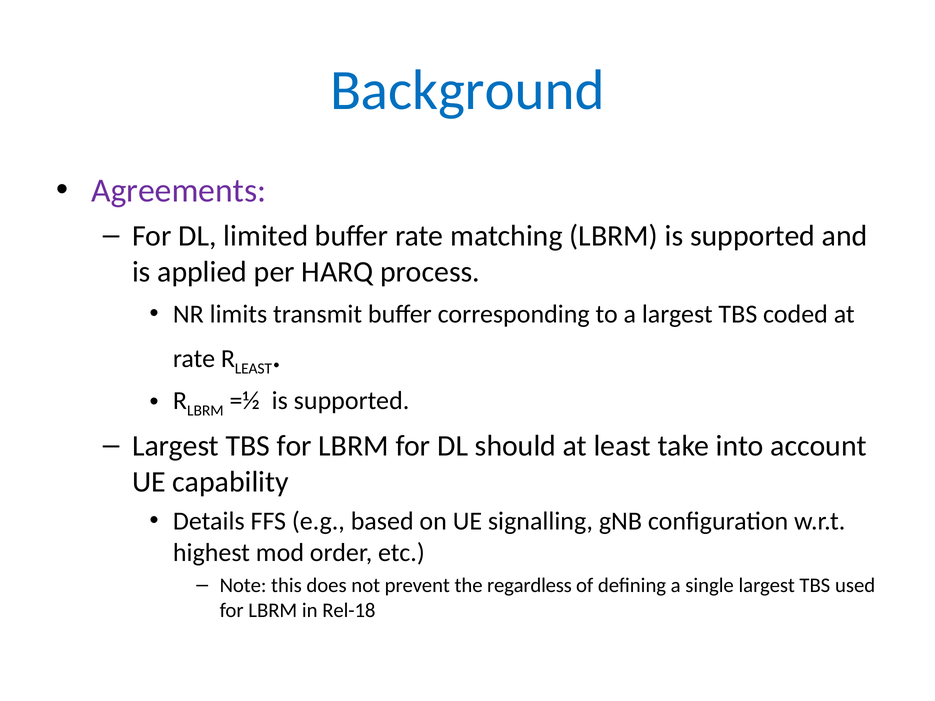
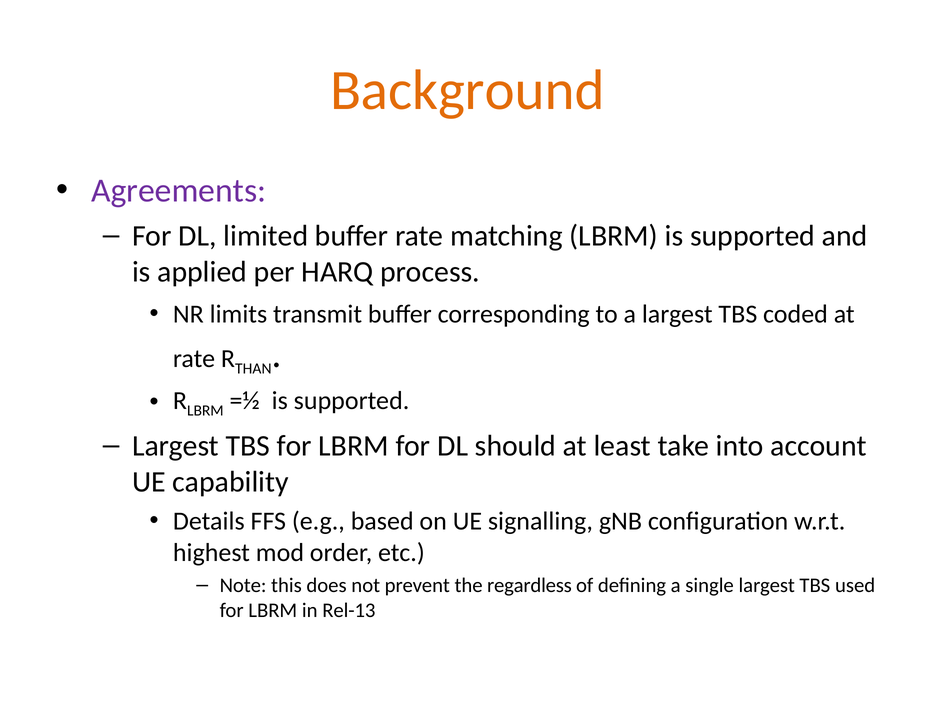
Background colour: blue -> orange (467, 91)
LEAST: LEAST -> THAN (253, 369)
Rel-18: Rel-18 -> Rel-13 (349, 611)
